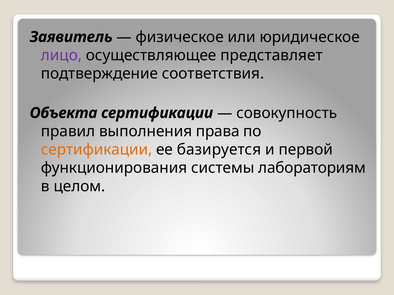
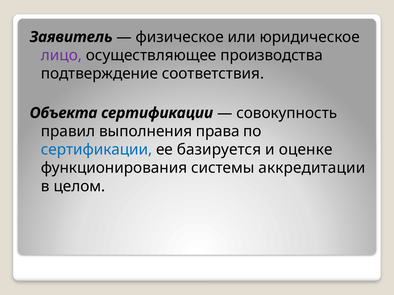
представляет: представляет -> производства (272, 55)
сертификации colour: orange -> blue (97, 150)
первой: первой -> оценке (306, 150)
лабораториям: лабораториям -> аккредитации (312, 168)
